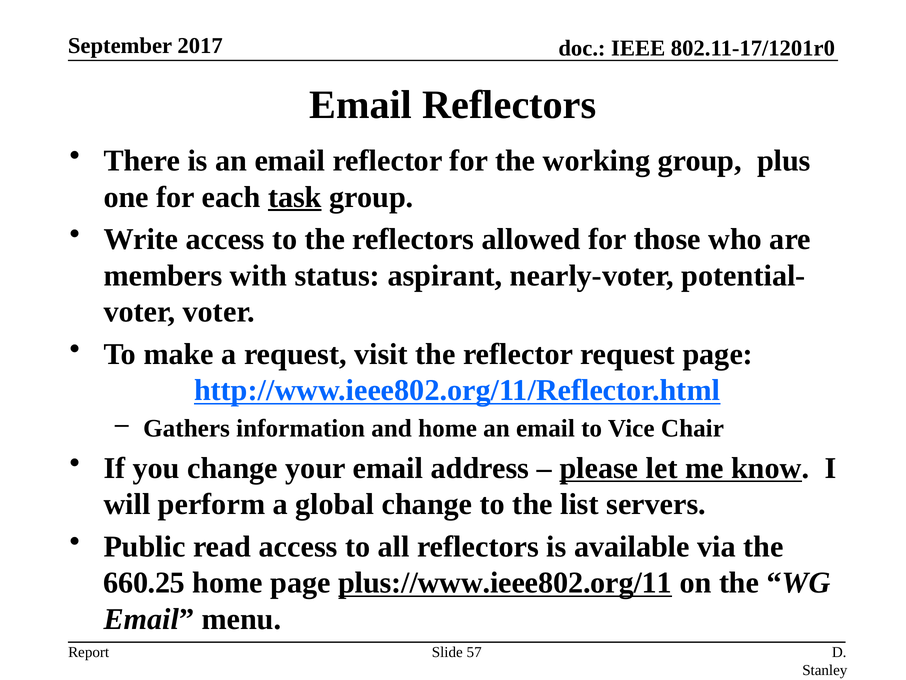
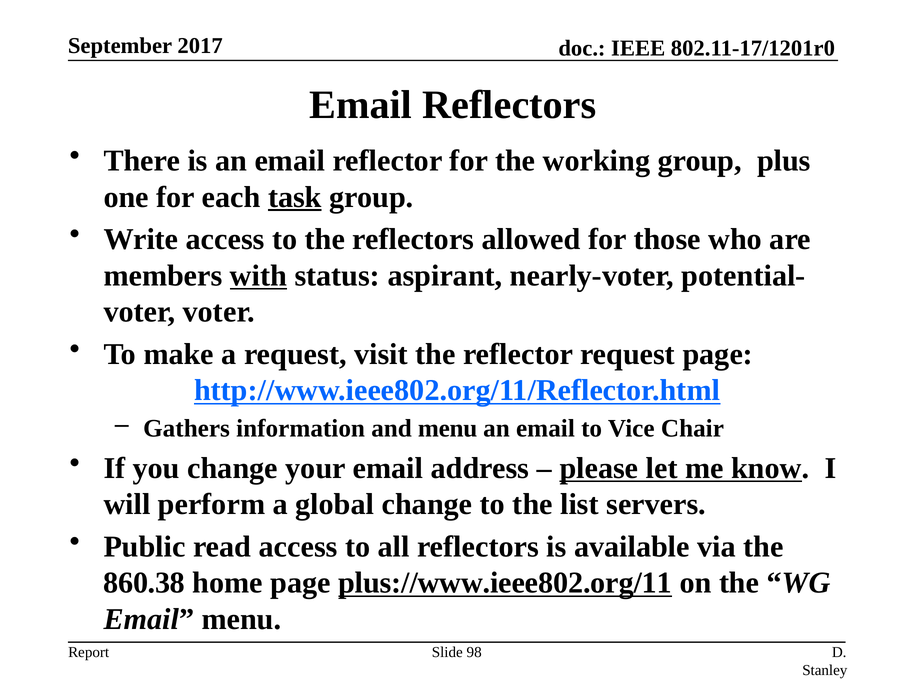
with underline: none -> present (258, 275)
and home: home -> menu (448, 428)
660.25: 660.25 -> 860.38 (144, 582)
57: 57 -> 98 (474, 652)
